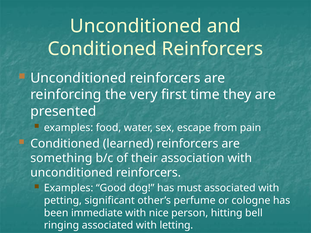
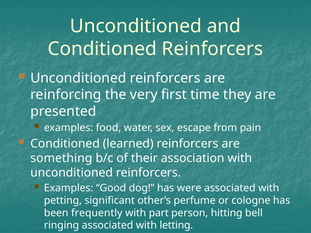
must: must -> were (189, 188)
immediate: immediate -> frequently (97, 213)
nice: nice -> part (159, 213)
